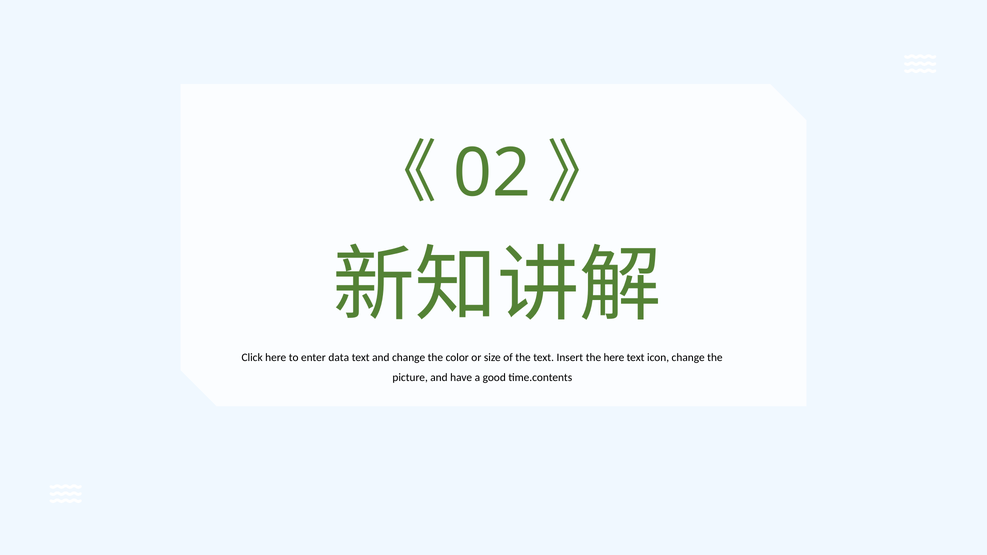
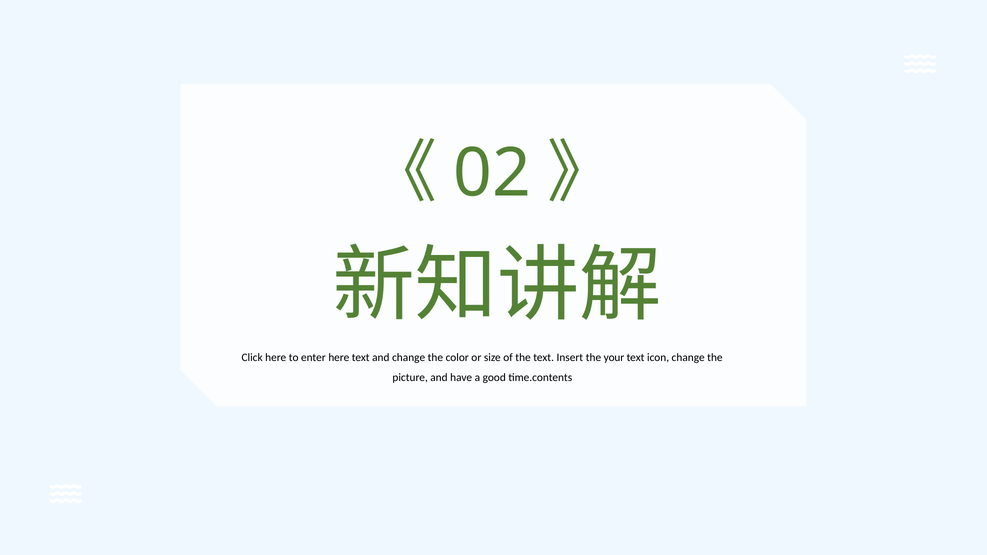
enter data: data -> here (339, 357)
the here: here -> your (614, 357)
